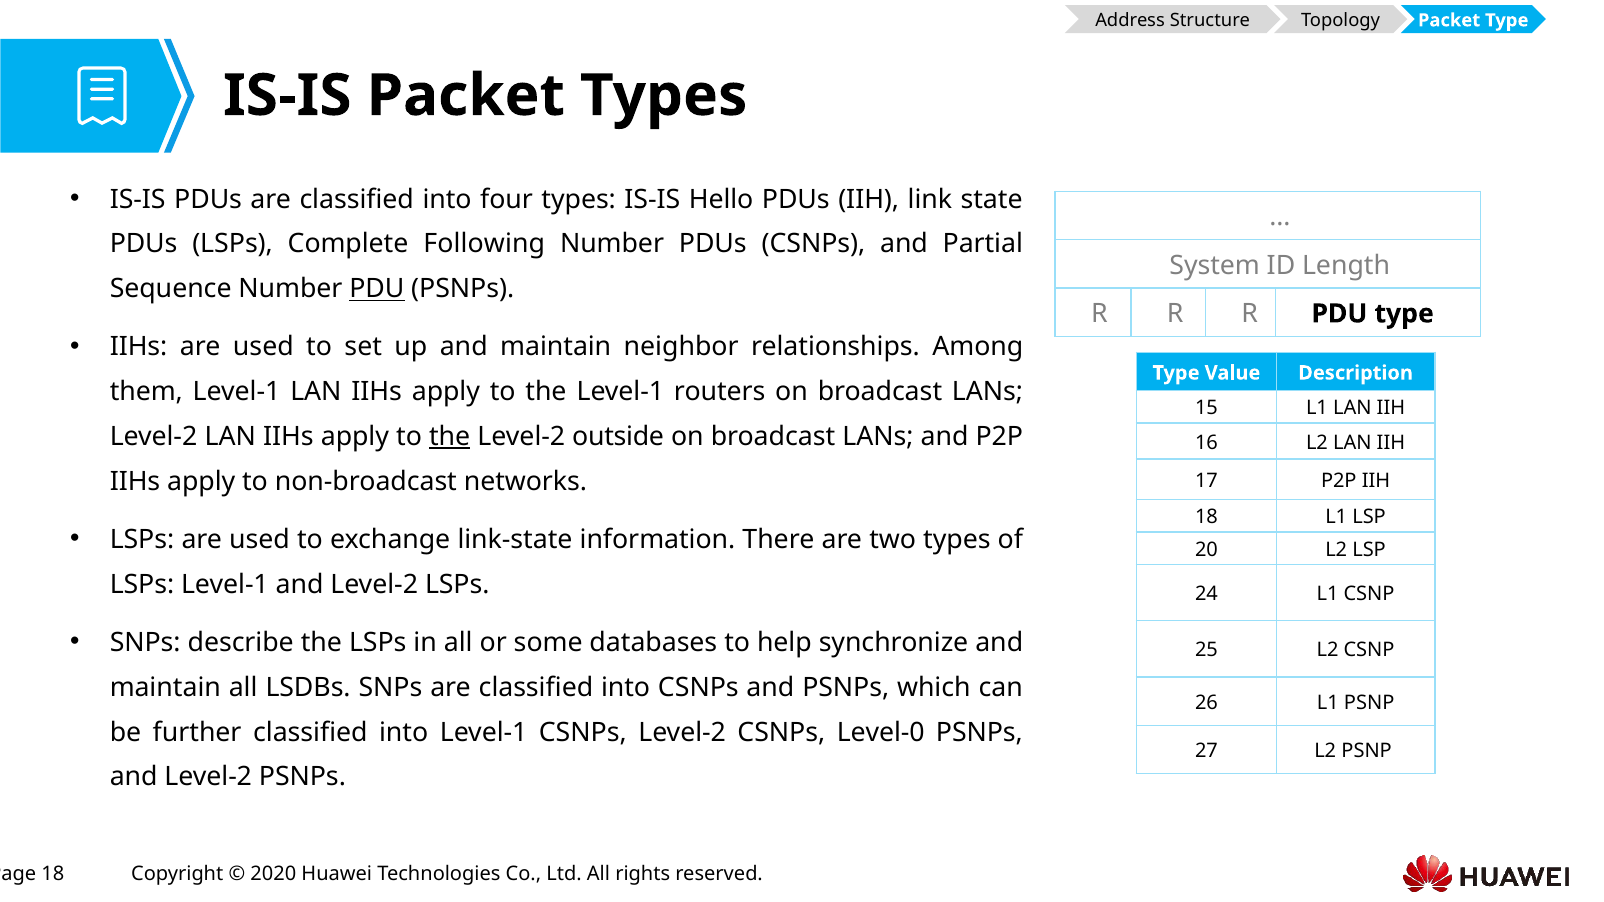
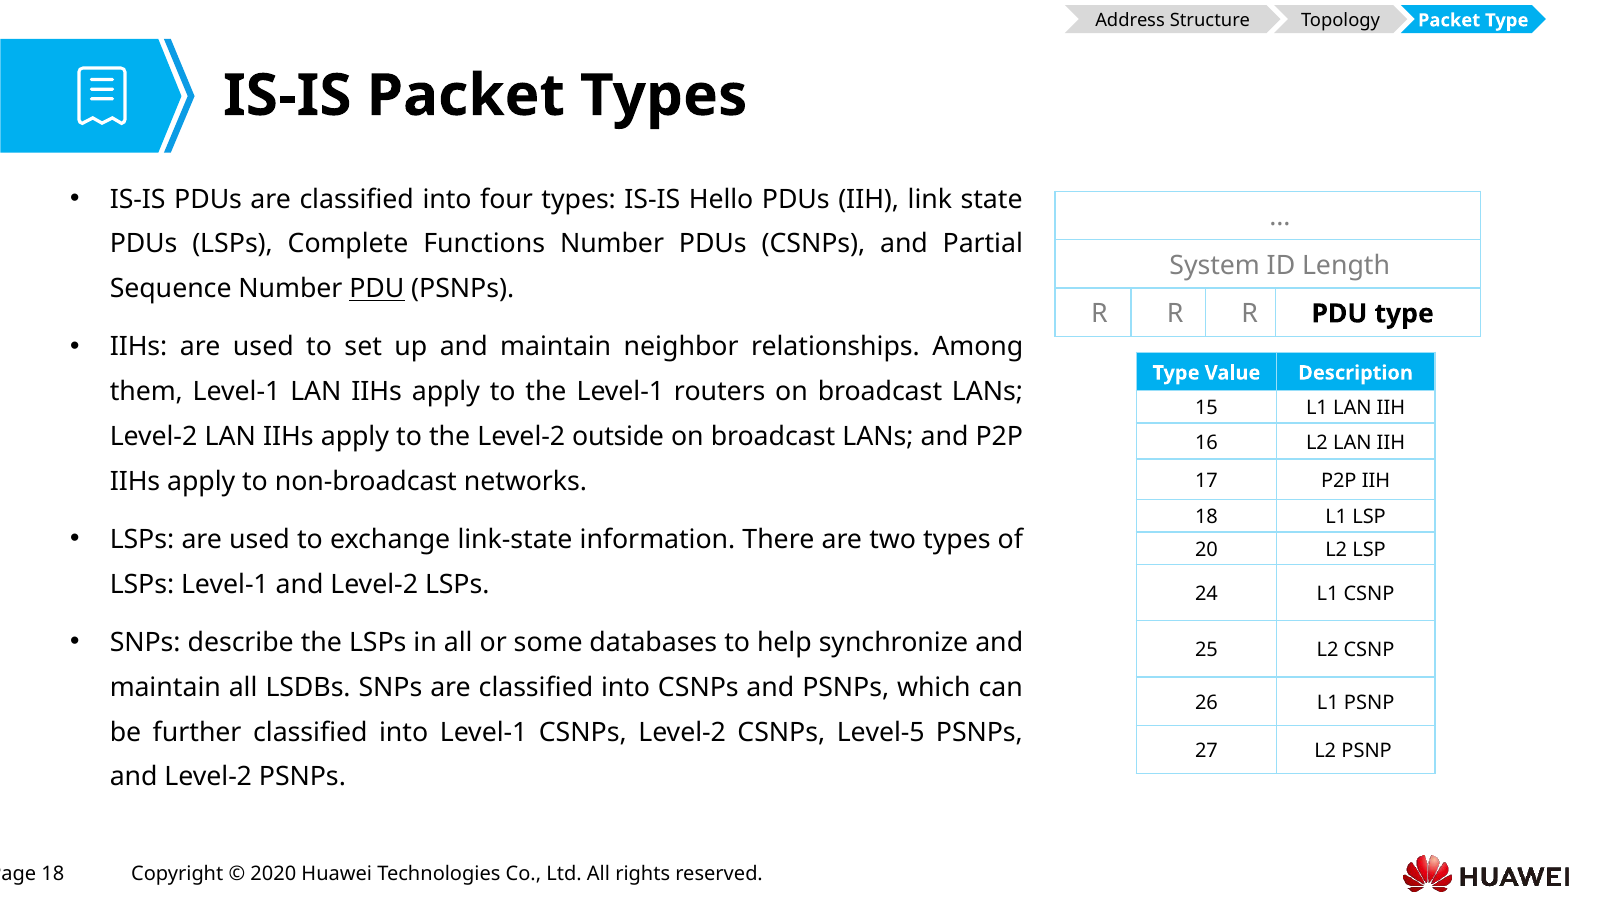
Following: Following -> Functions (484, 244)
the underline: present -> none (450, 437)
Level-0: Level-0 -> Level-5 (881, 732)
